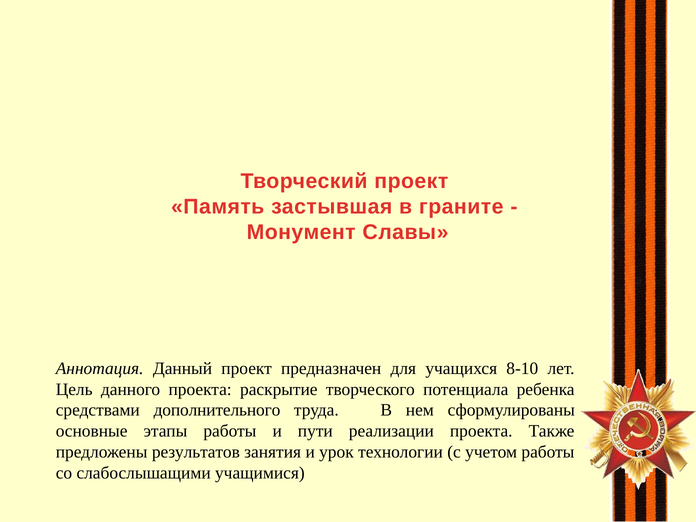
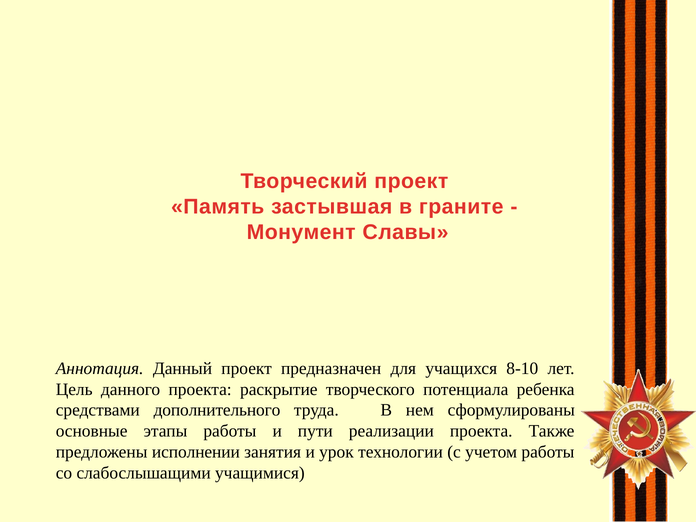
результатов: результатов -> исполнении (196, 452)
